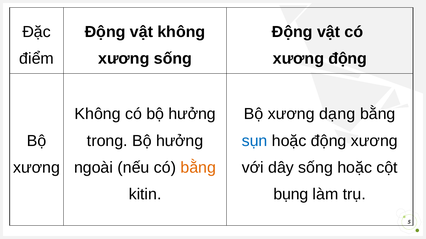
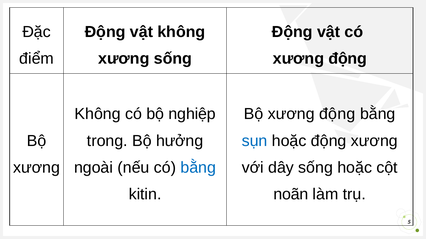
có bộ hưởng: hưởng -> nghiệp (192, 114)
Bộ xương dạng: dạng -> động (337, 114)
bằng colour: orange -> blue (198, 168)
bụng: bụng -> noãn (291, 195)
